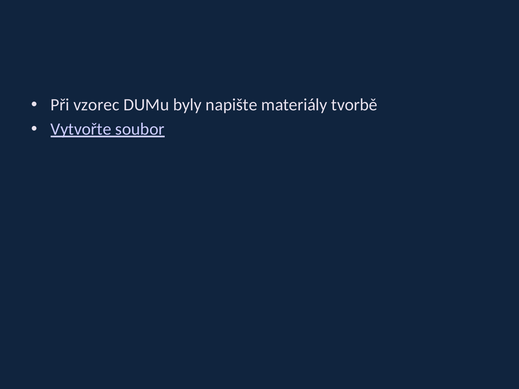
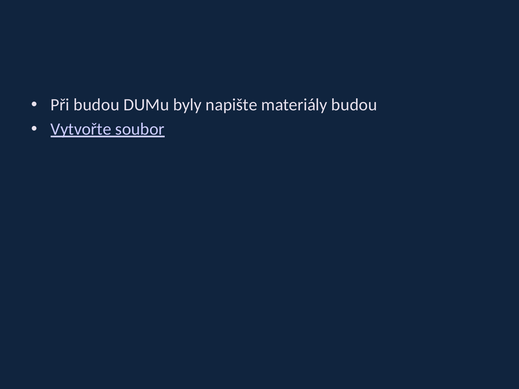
Při vzorec: vzorec -> budou (96, 105)
materiály tvorbě: tvorbě -> budou (354, 105)
